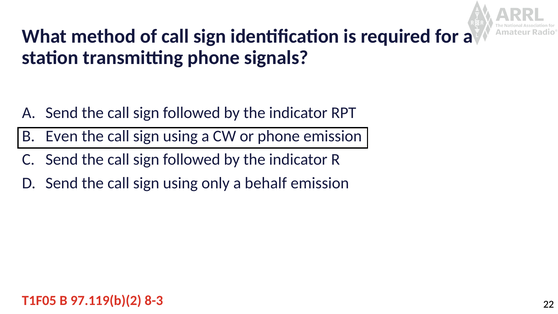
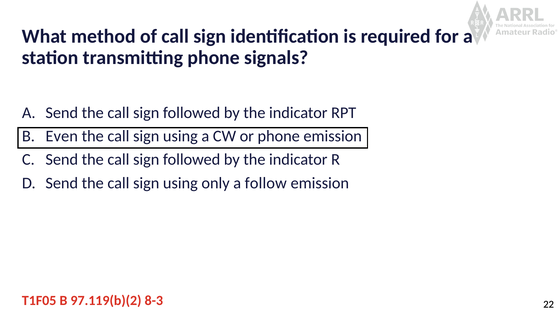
behalf: behalf -> follow (266, 183)
